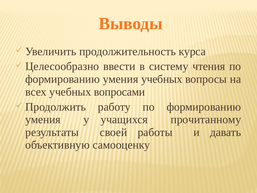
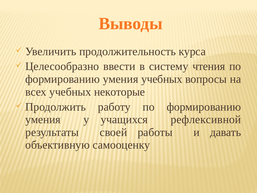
вопросами: вопросами -> некоторые (119, 92)
прочитанному: прочитанному -> рефлексивной (206, 119)
